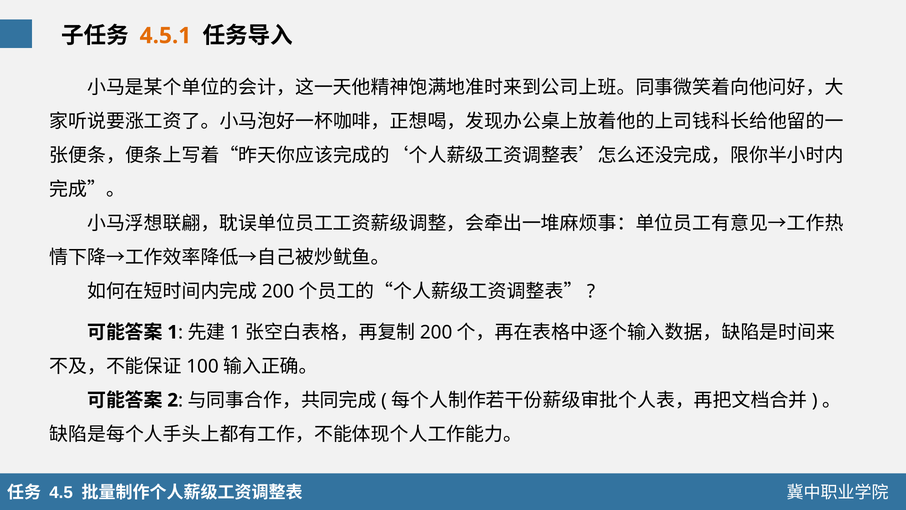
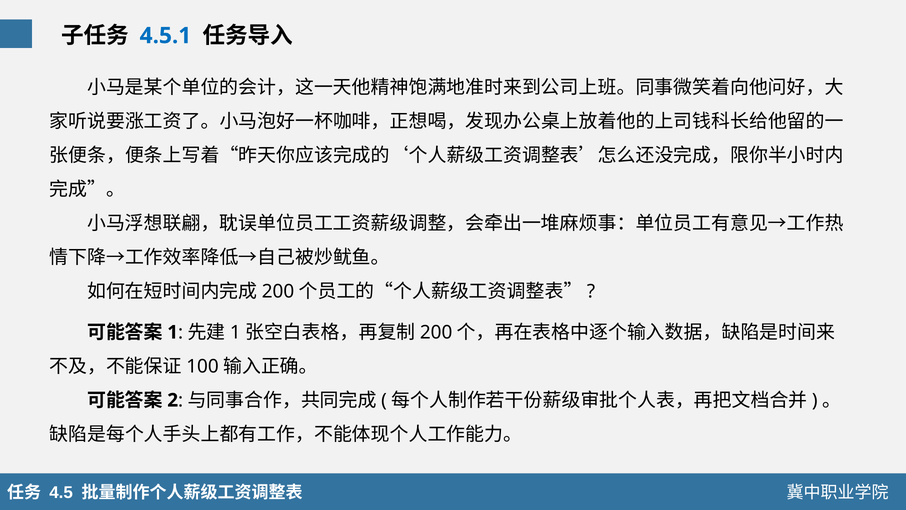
4.5.1 colour: orange -> blue (165, 36)
